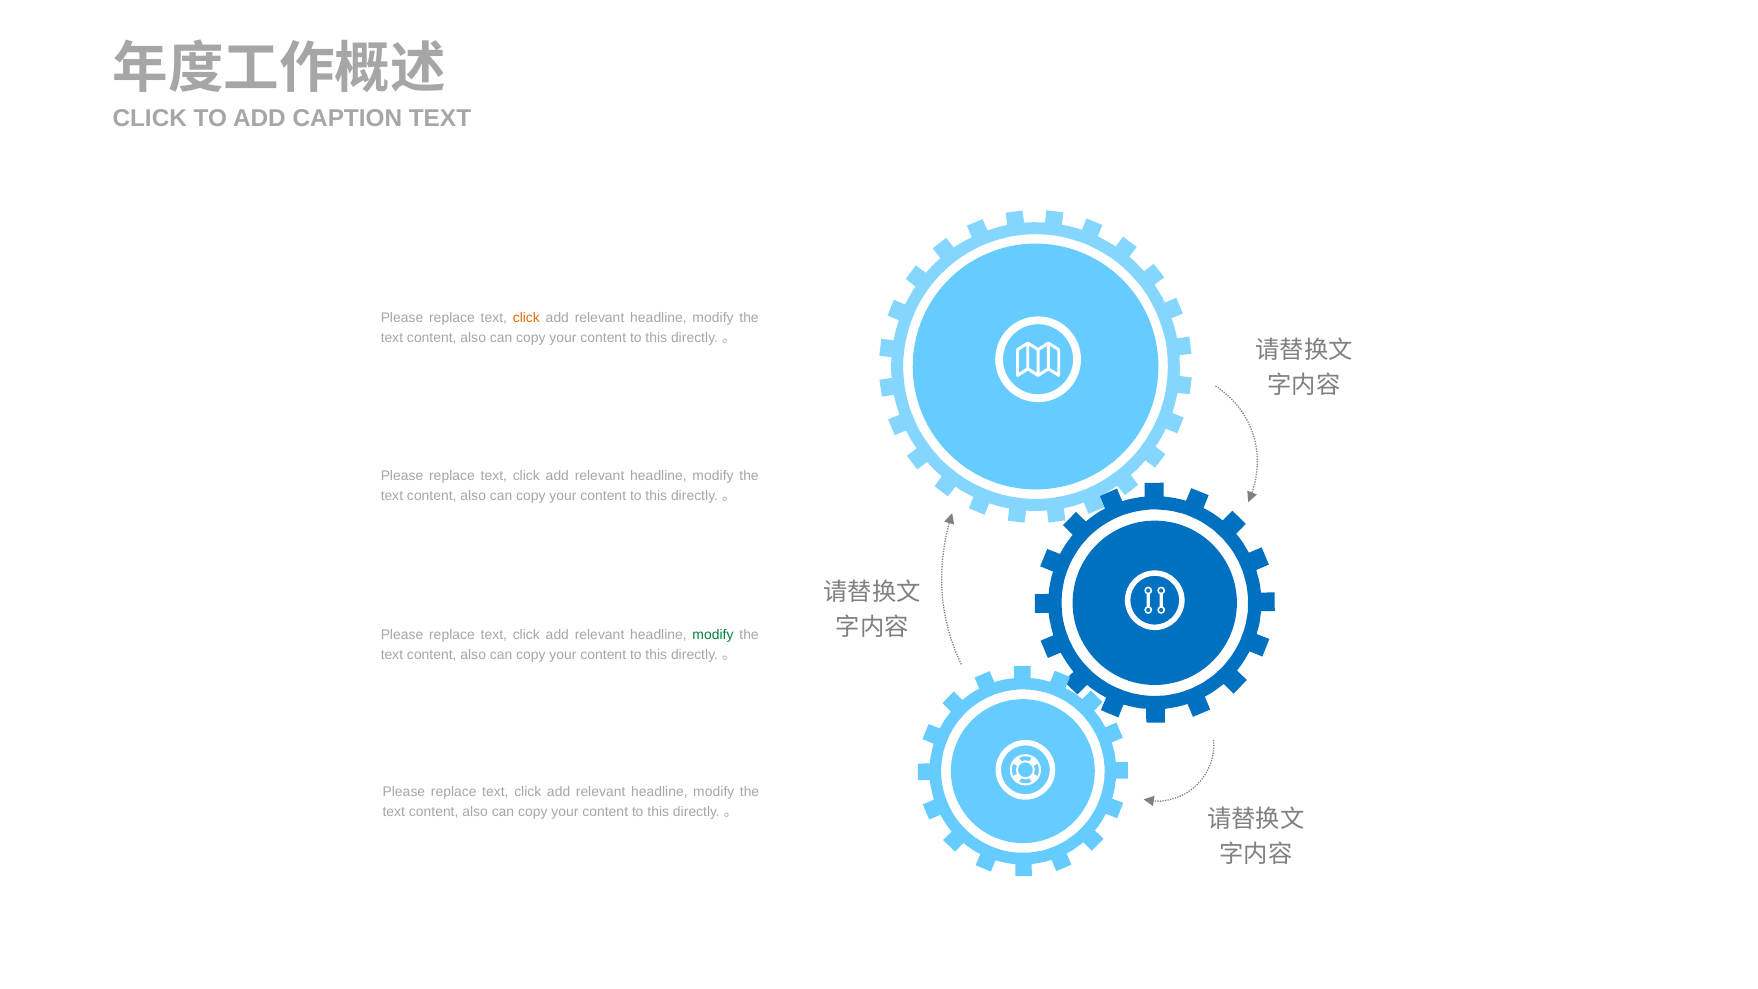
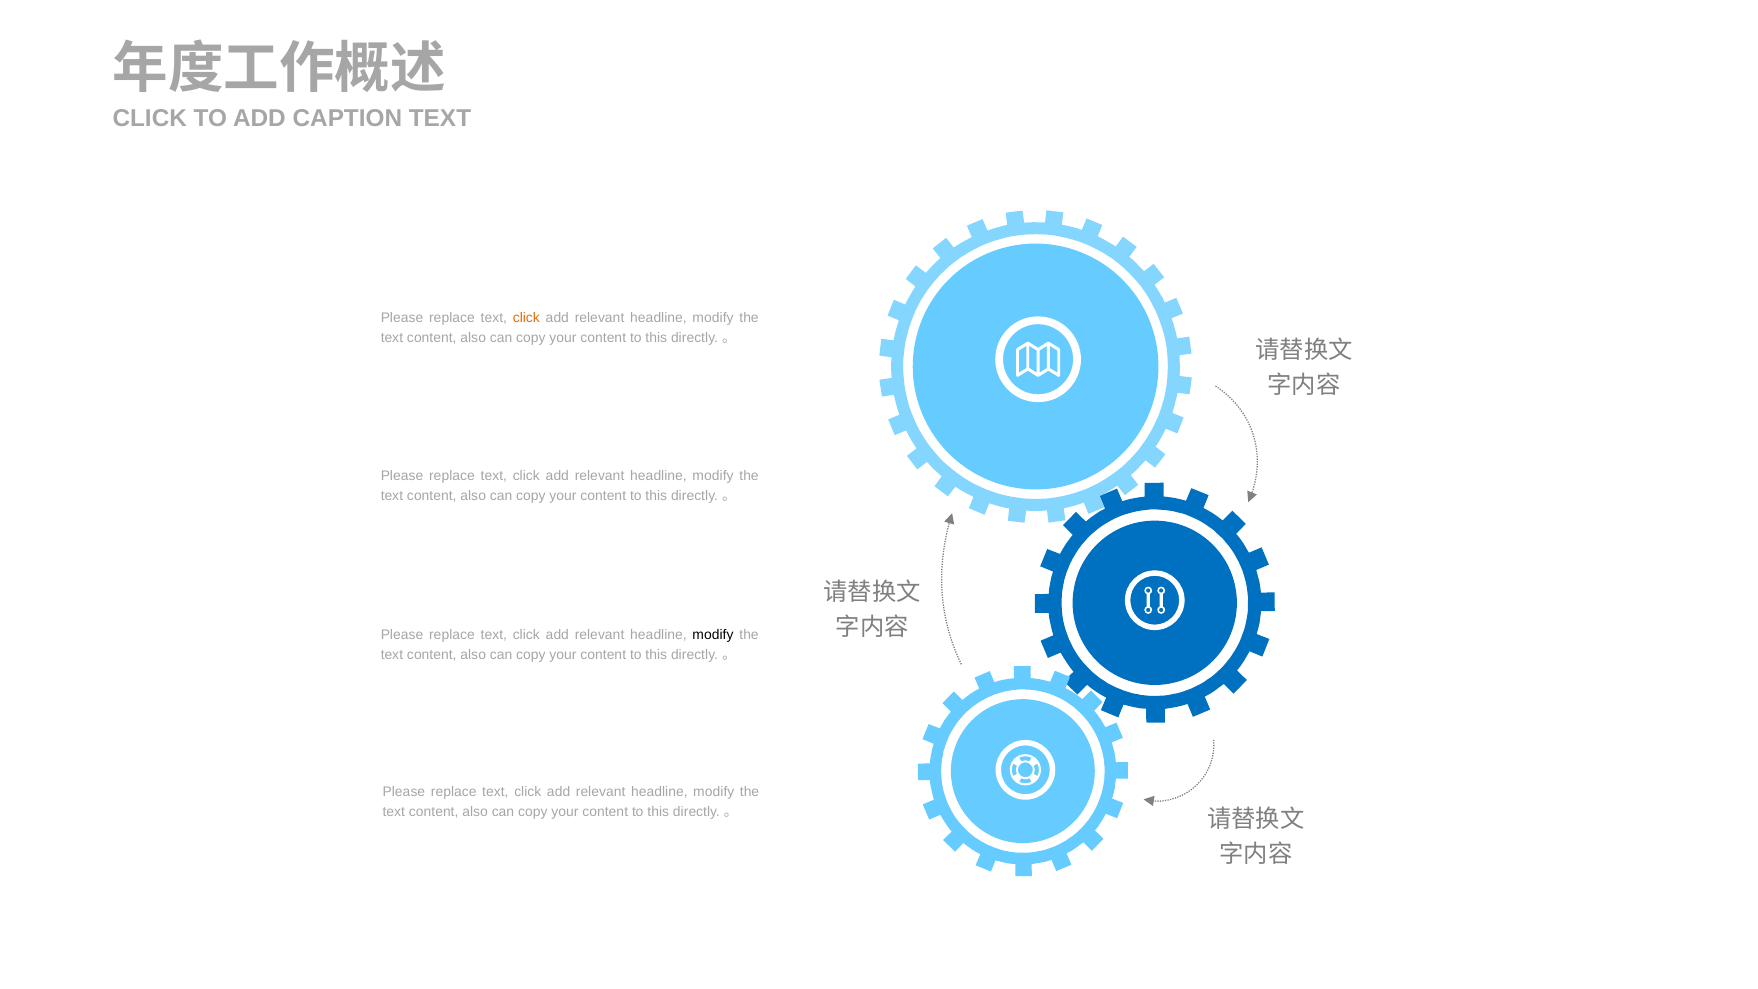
modify colour: green -> black (713, 635)
